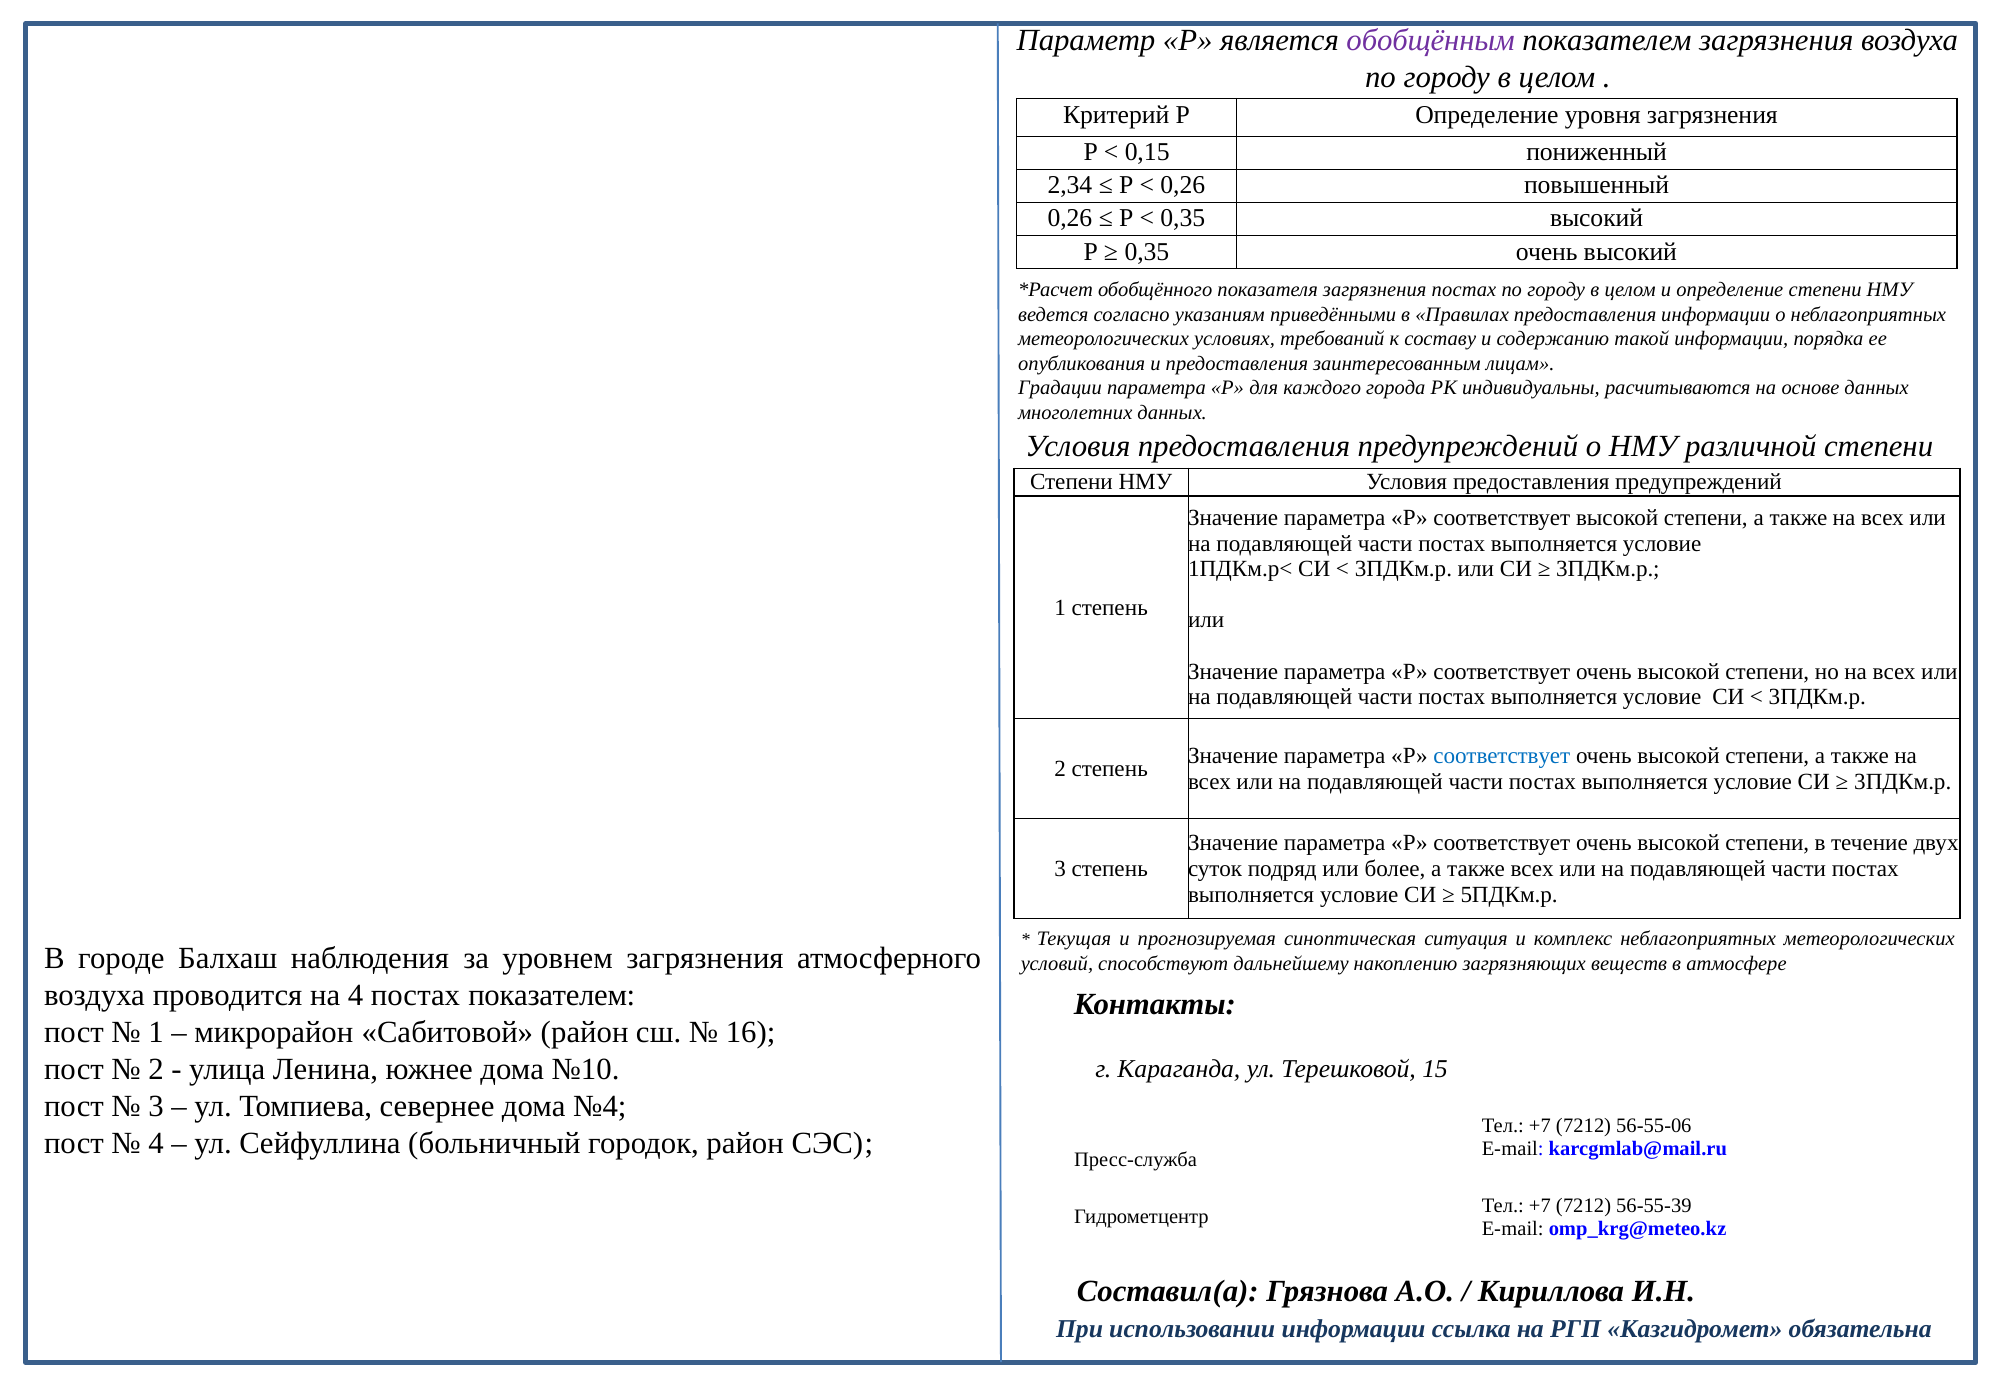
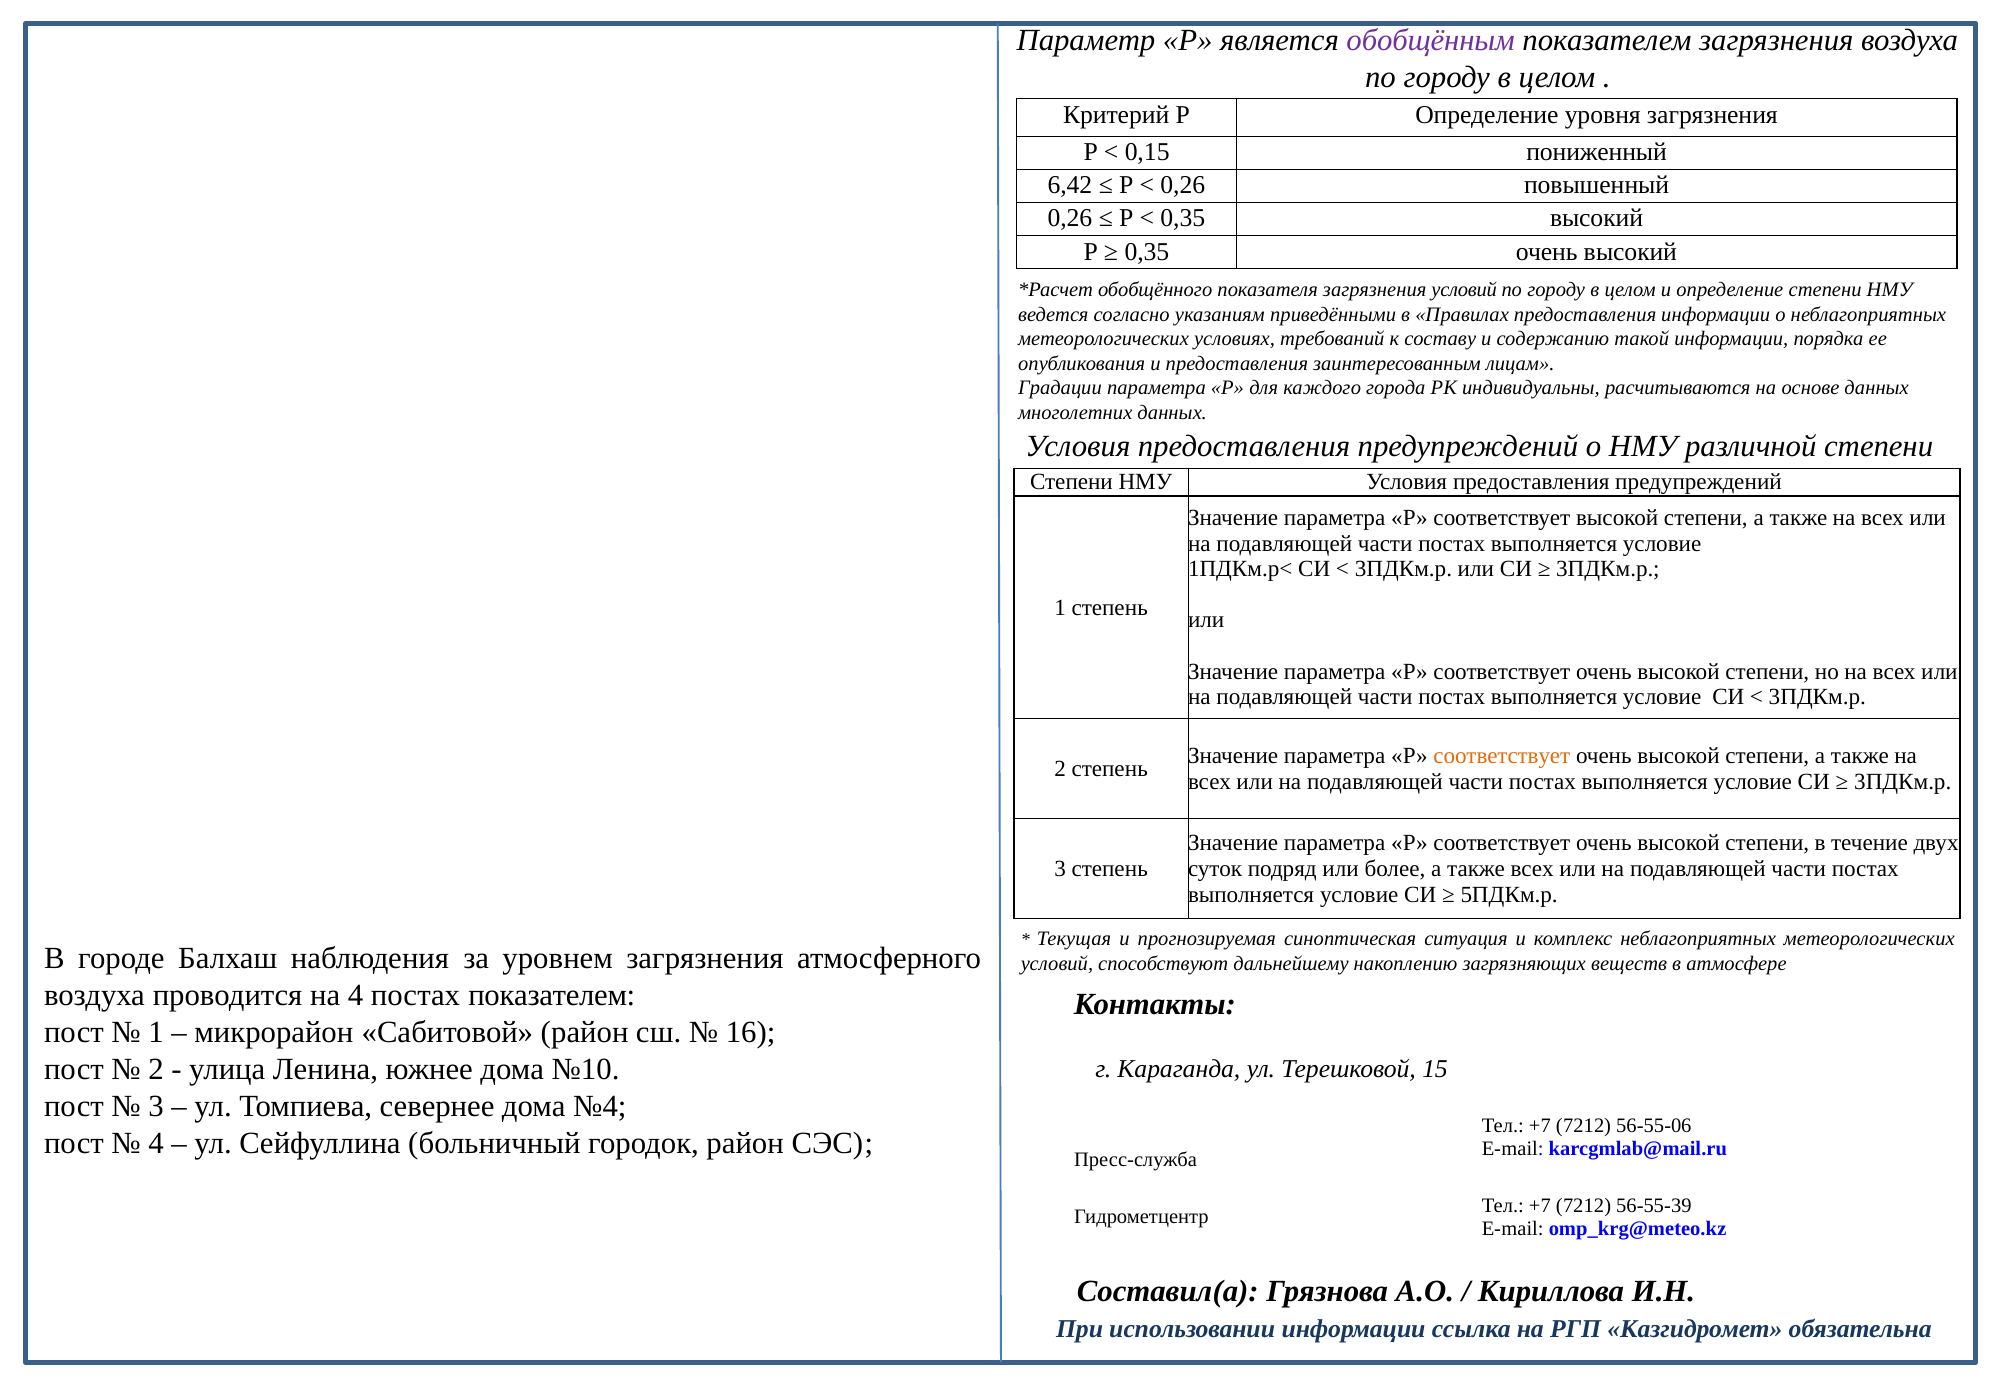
2,34: 2,34 -> 6,42 (1070, 185)
загрязнения постах: постах -> условий (1464, 290)
соответствует colour: blue -> orange (1502, 756)
